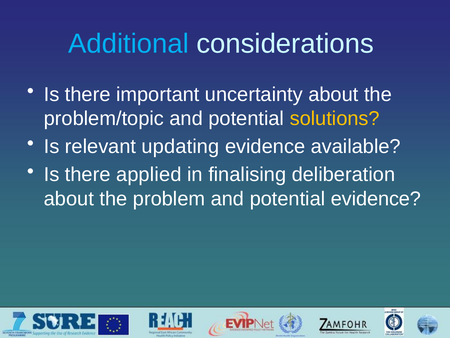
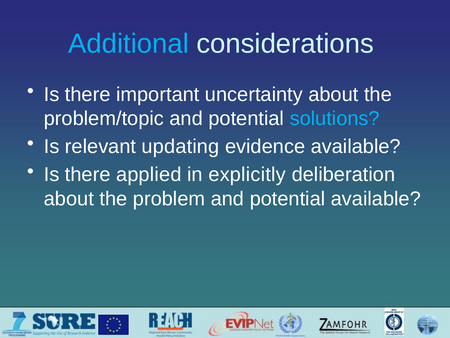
solutions colour: yellow -> light blue (335, 118)
finalising: finalising -> explicitly (247, 174)
potential evidence: evidence -> available (376, 198)
